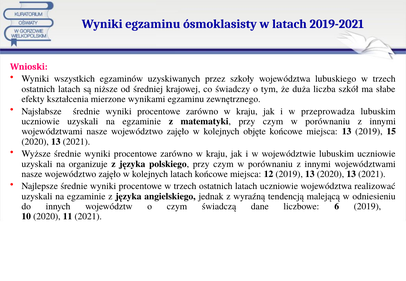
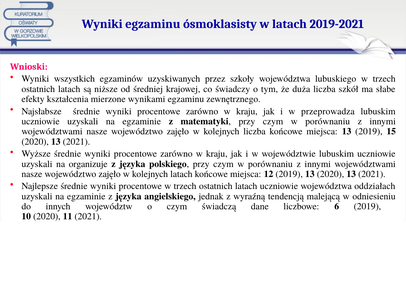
kolejnych objęte: objęte -> liczba (255, 132)
realizować: realizować -> oddziałach (375, 186)
